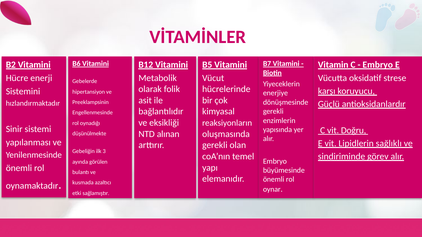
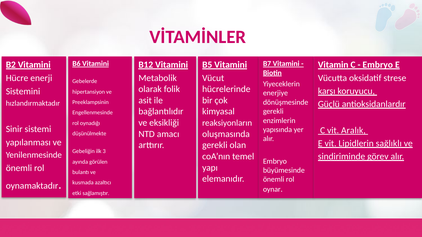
Doğru: Doğru -> Aralık (353, 130)
alınan: alınan -> amacı (168, 134)
